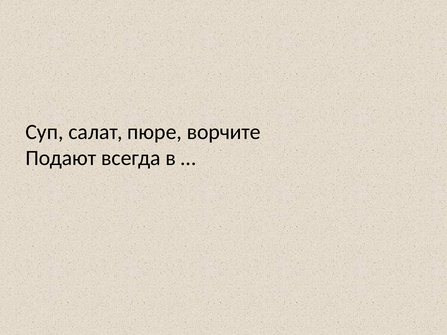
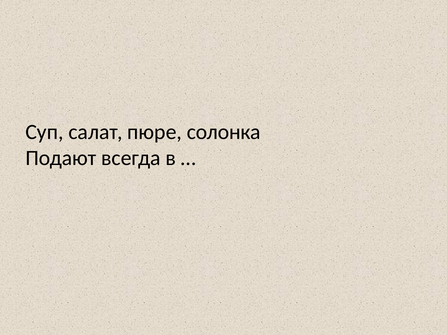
ворчите: ворчите -> солонка (224, 132)
